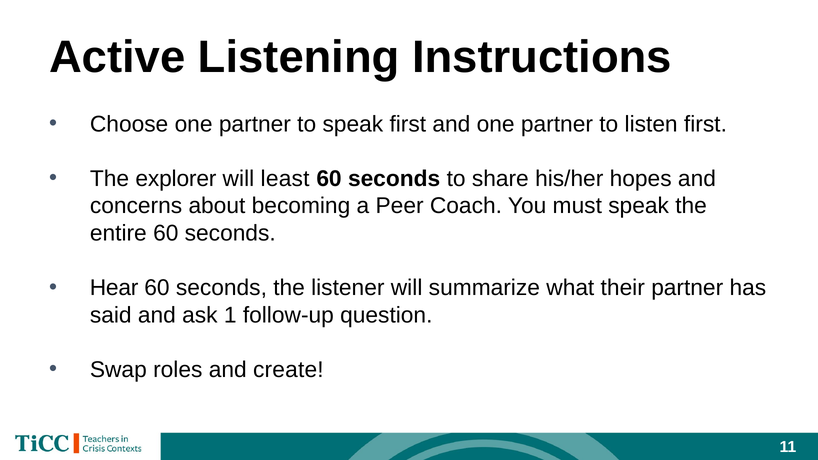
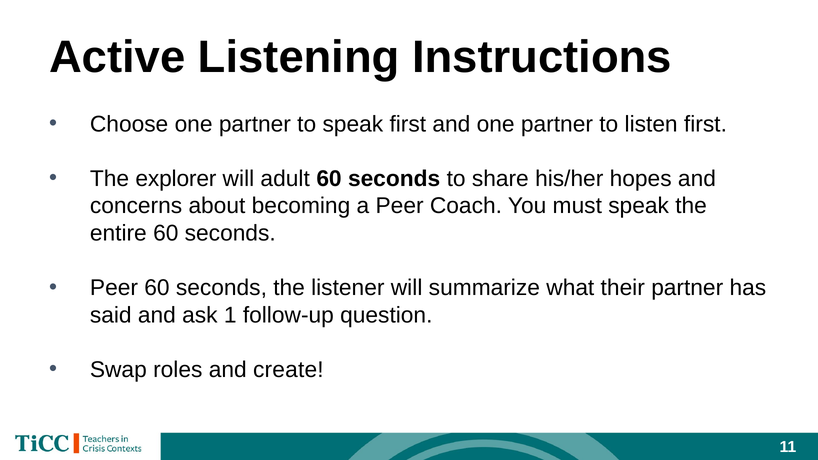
least: least -> adult (285, 179)
Hear: Hear -> Peer (114, 288)
